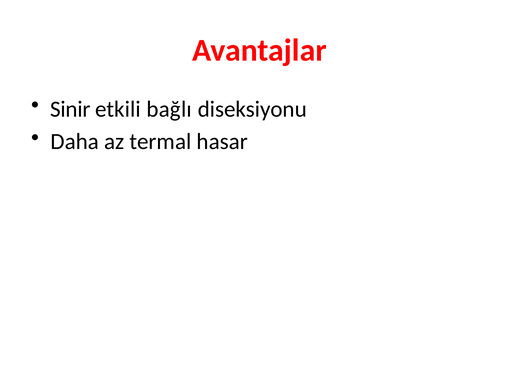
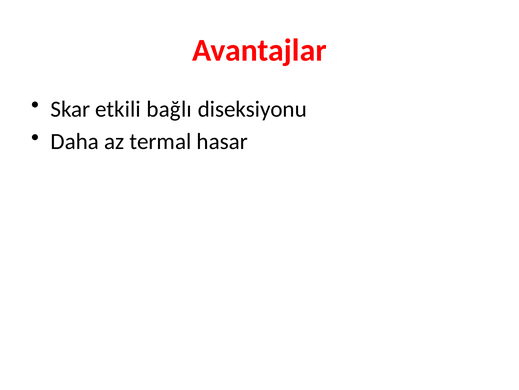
Sinir: Sinir -> Skar (70, 109)
